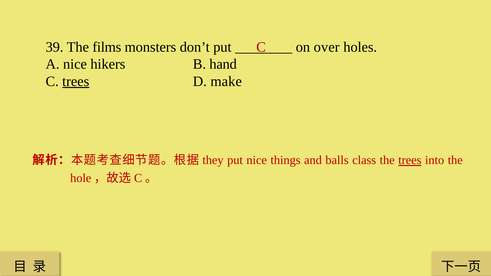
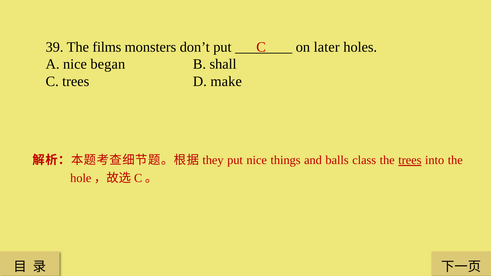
over: over -> later (327, 47)
hikers: hikers -> began (108, 64)
hand: hand -> shall (223, 64)
trees underline: present -> none (76, 81)
